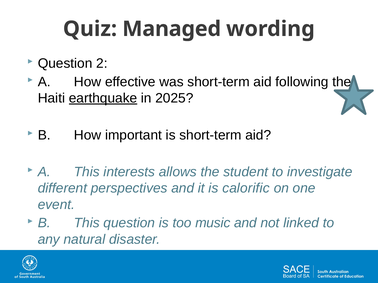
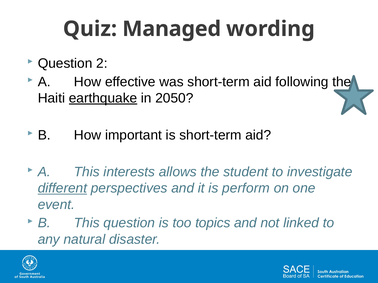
2025: 2025 -> 2050 (174, 98)
different underline: none -> present (62, 189)
calorific: calorific -> perform (246, 189)
music: music -> topics (213, 223)
